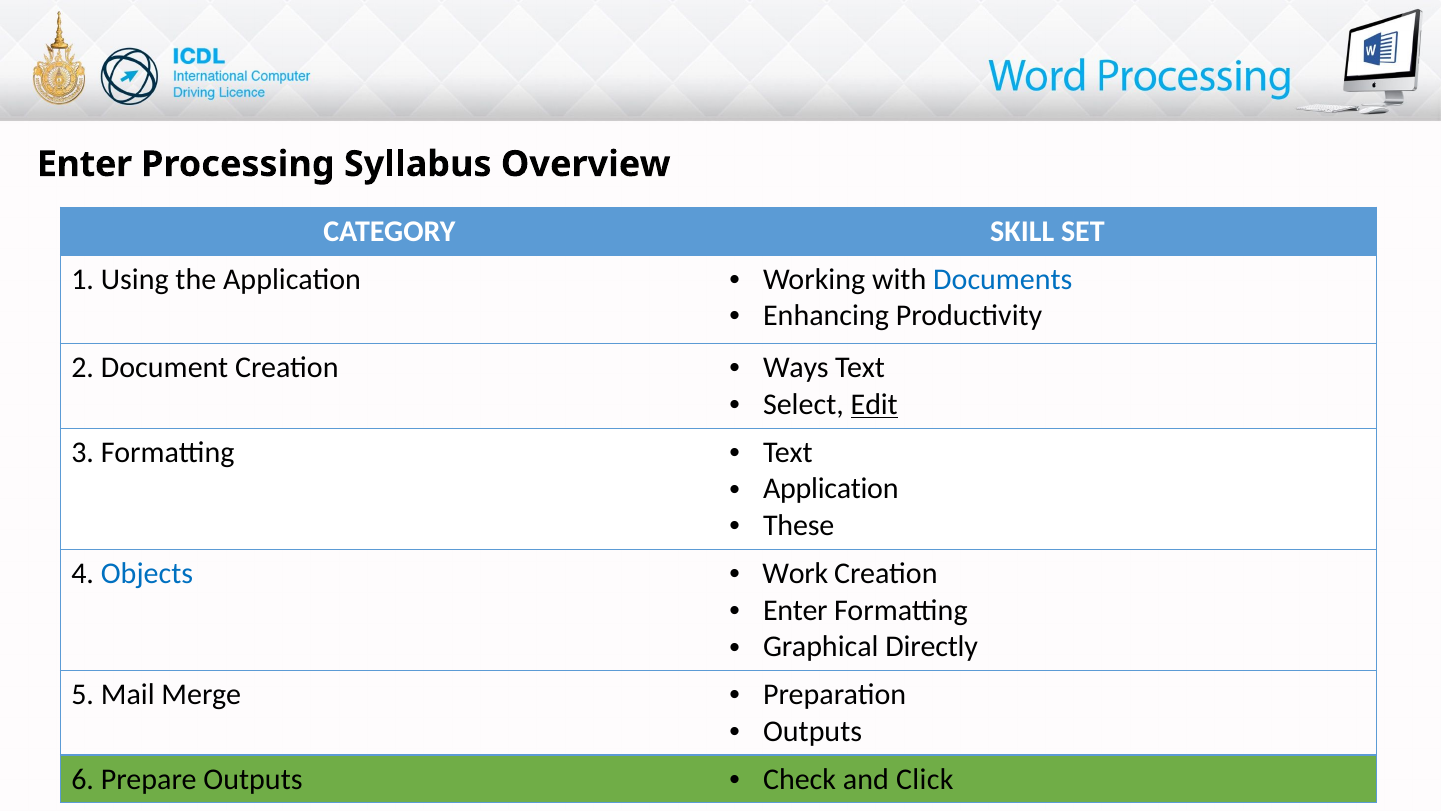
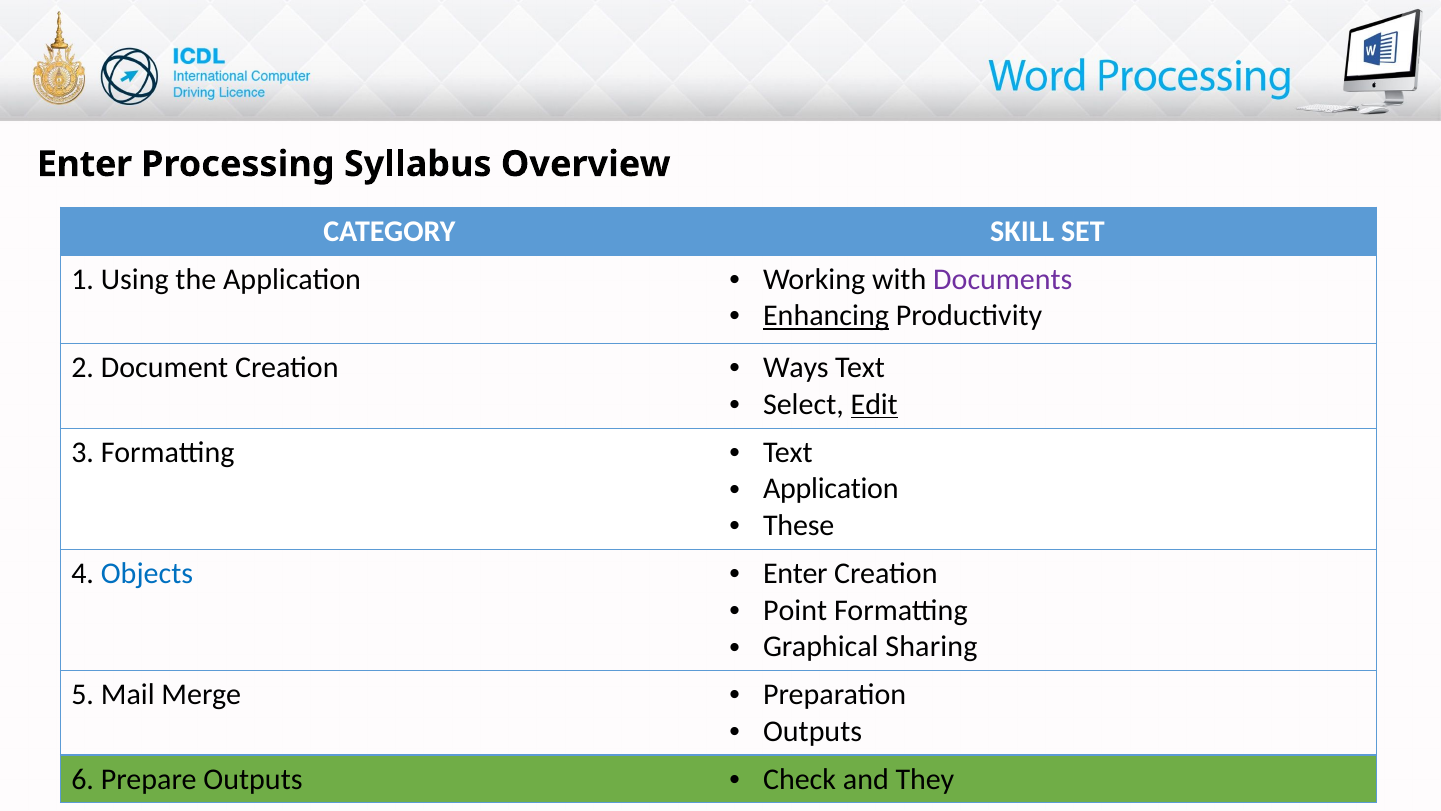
Documents colour: blue -> purple (1003, 279)
Enhancing underline: none -> present (826, 316)
Work: Work -> Enter (795, 573)
Enter: Enter -> Point (795, 610)
Directly: Directly -> Sharing (931, 647)
Click: Click -> They (925, 779)
